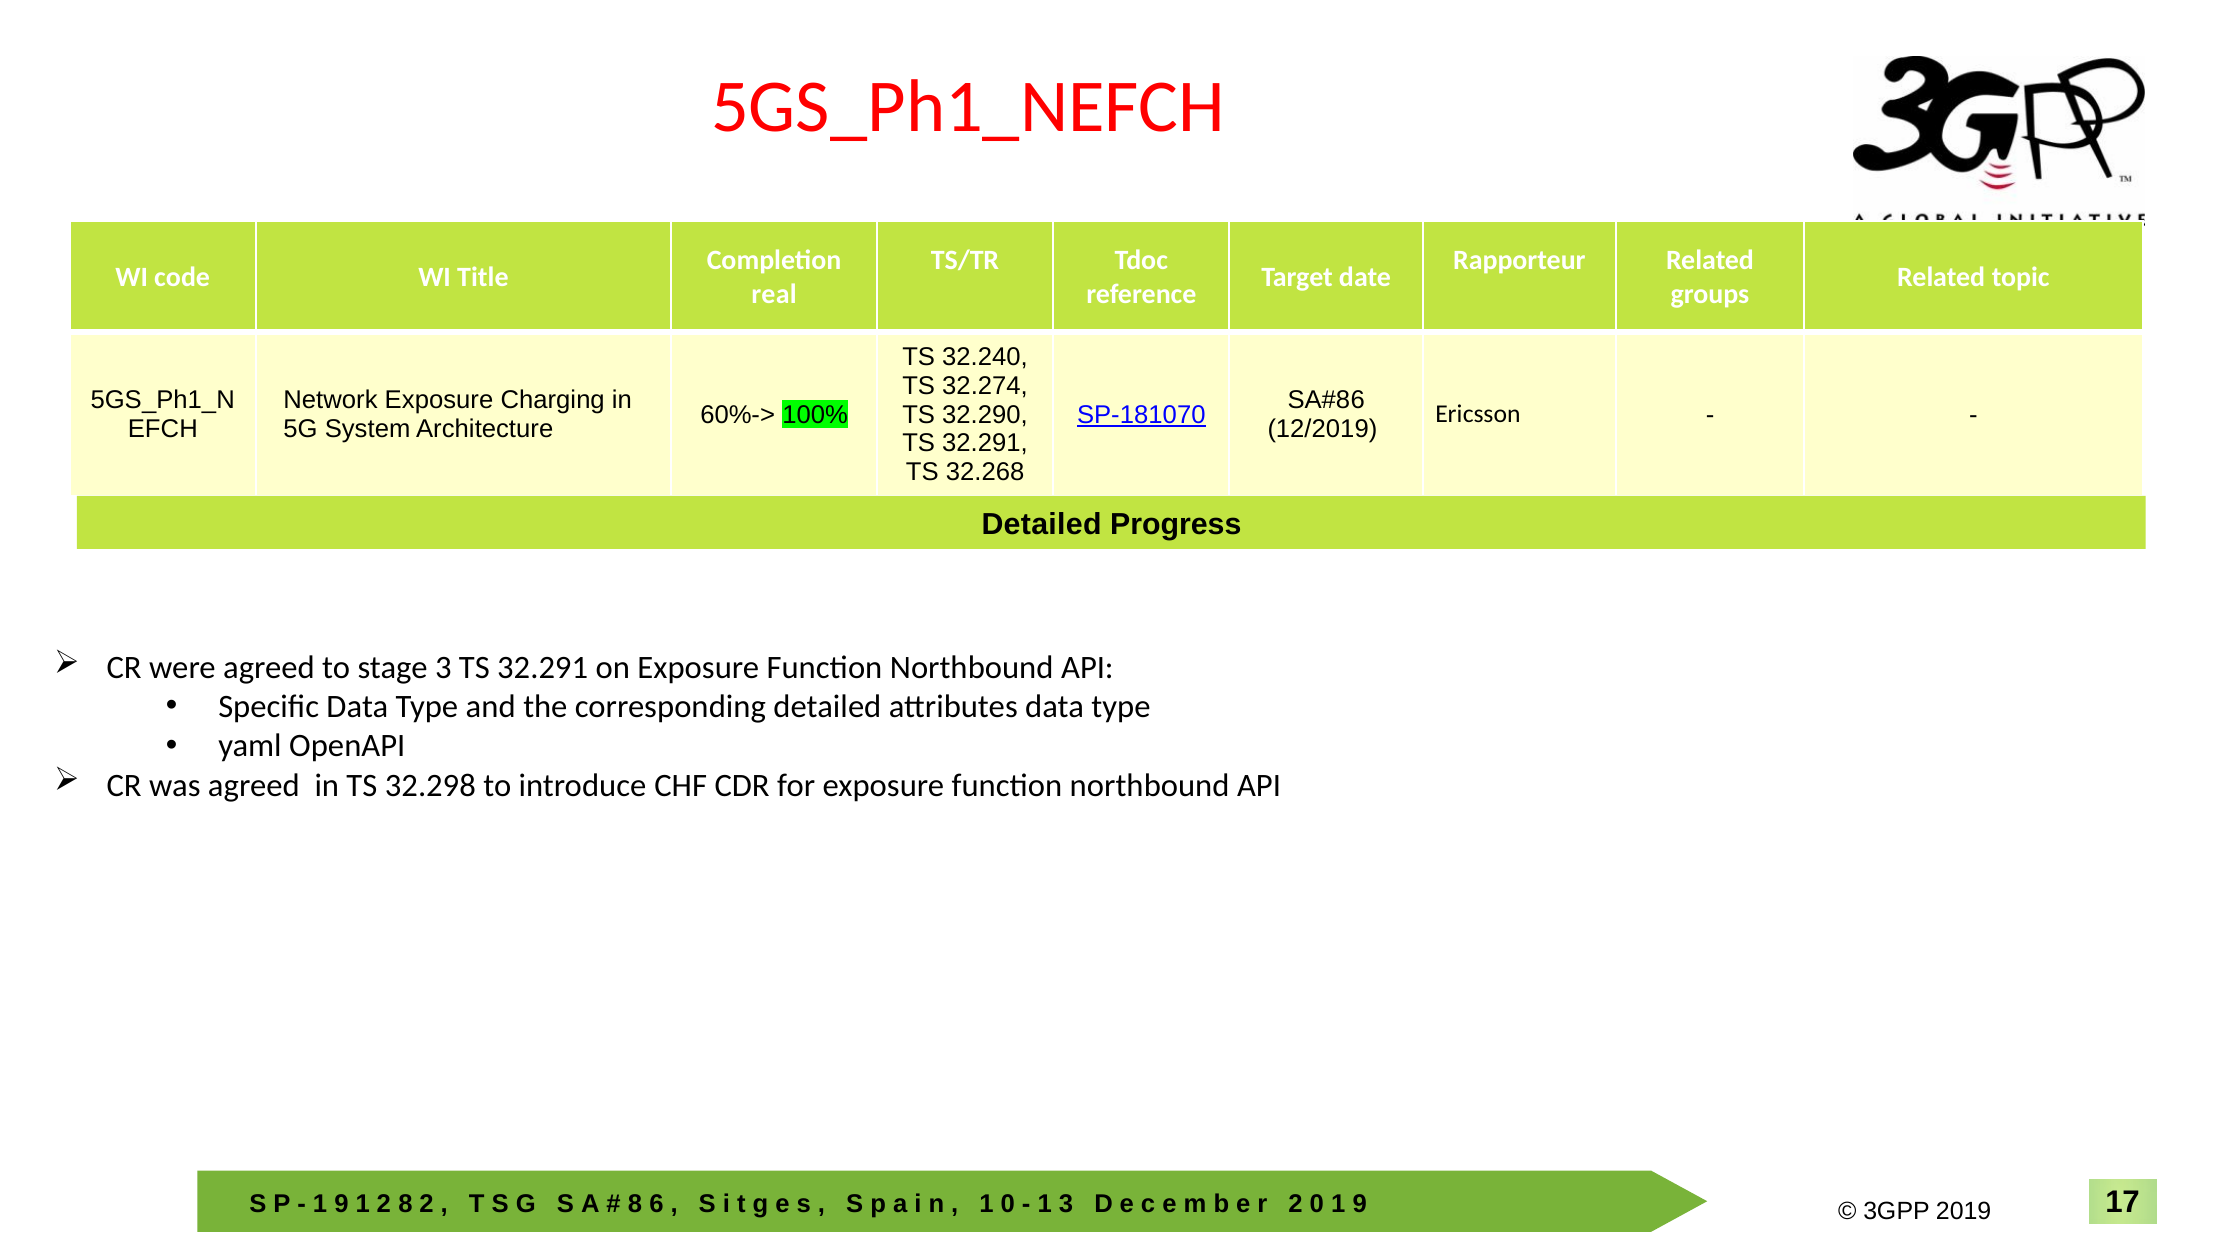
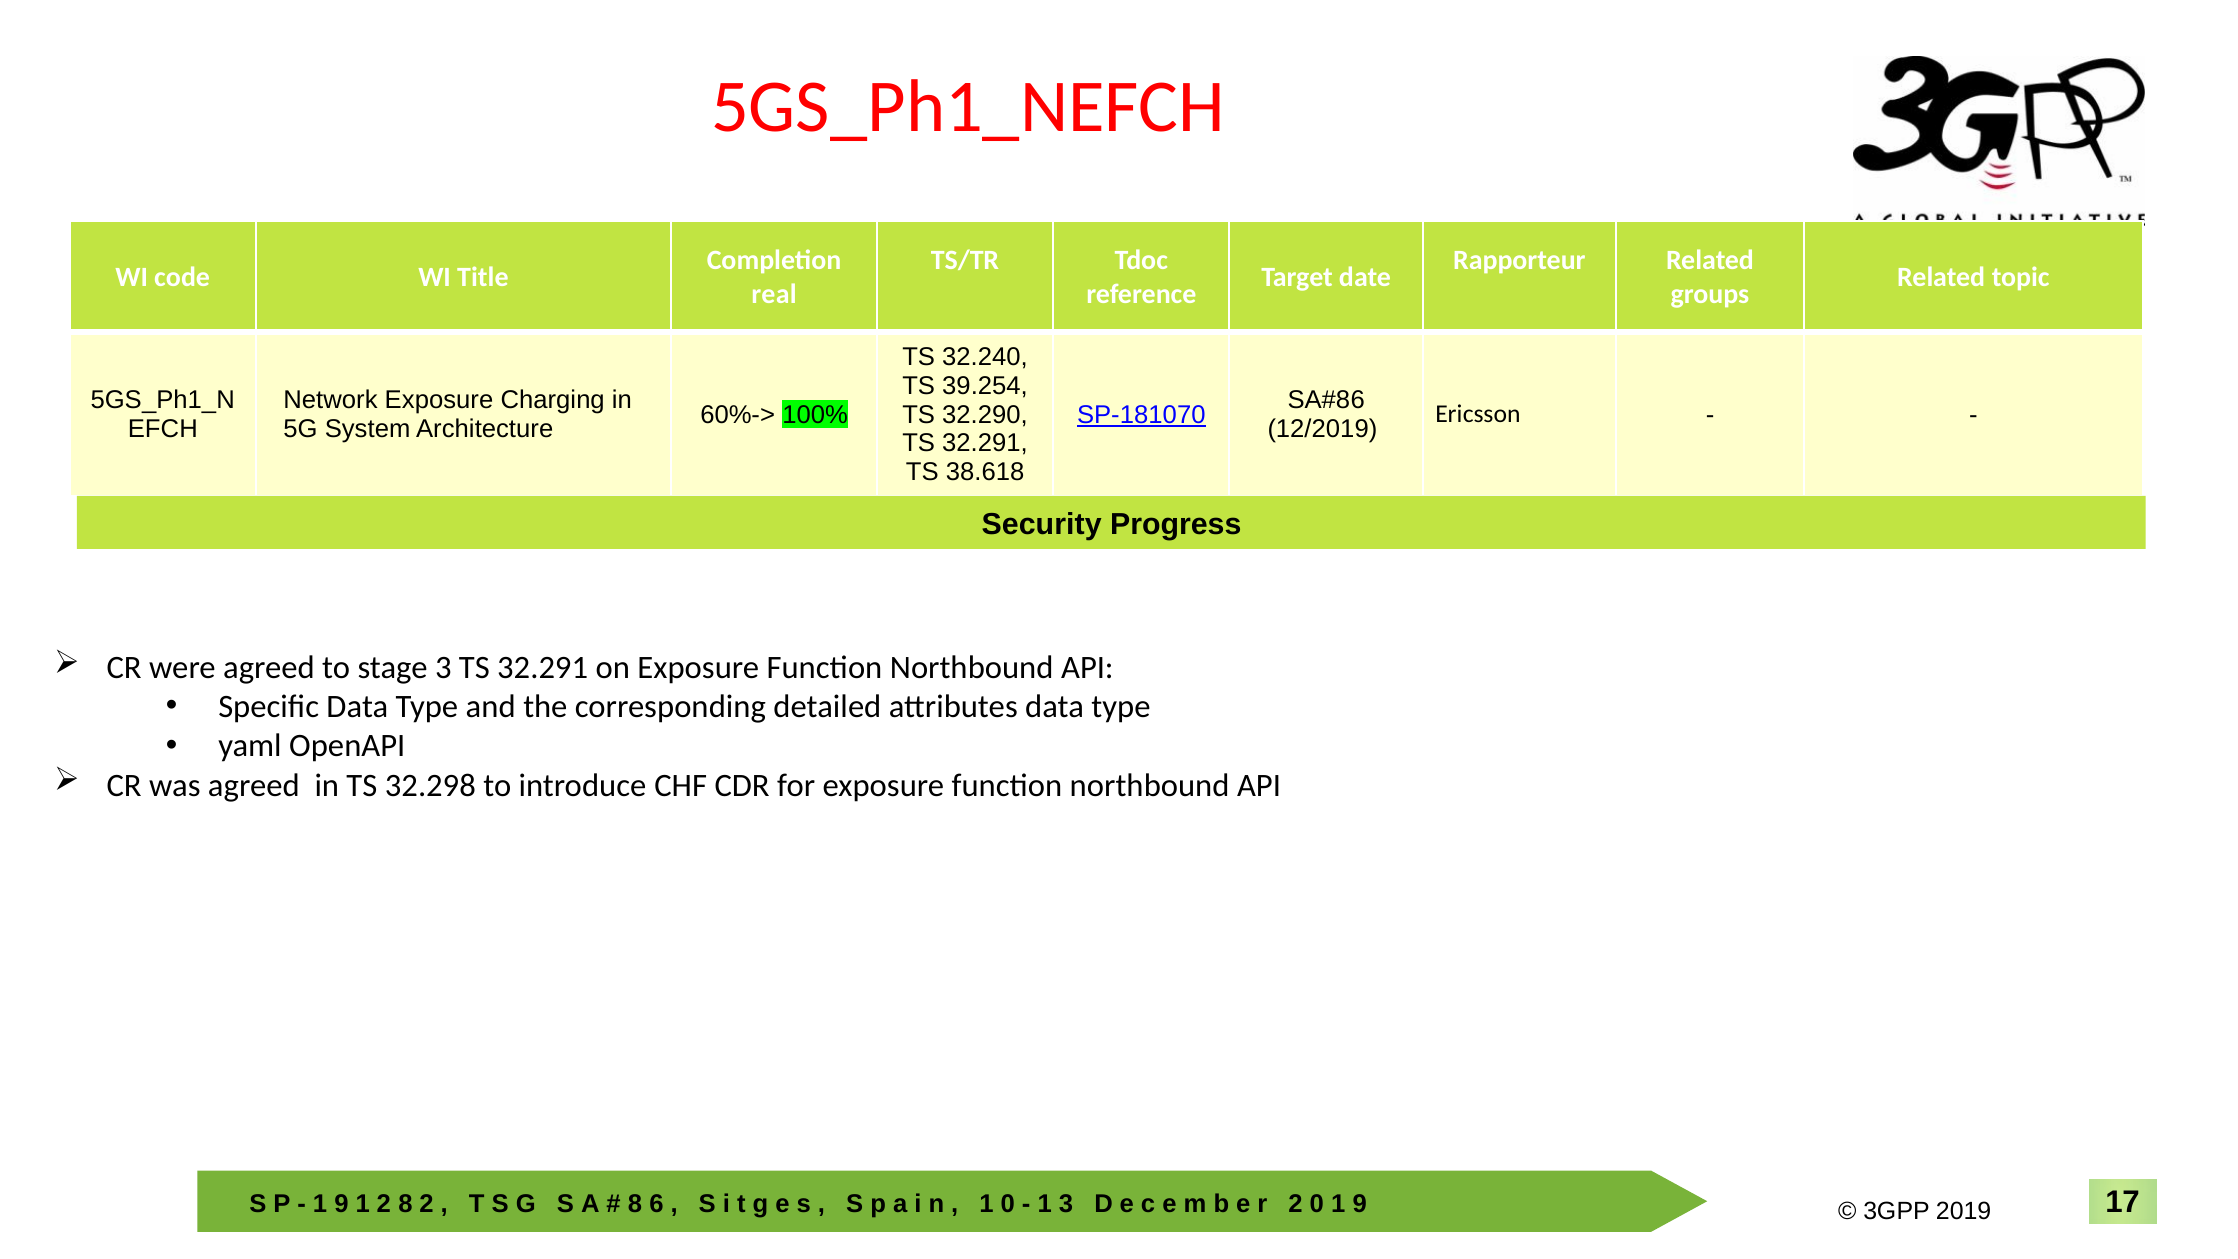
32.274: 32.274 -> 39.254 (985, 386)
32.268: 32.268 -> 38.618 (985, 472)
Detailed: Detailed -> Security (1042, 525)
